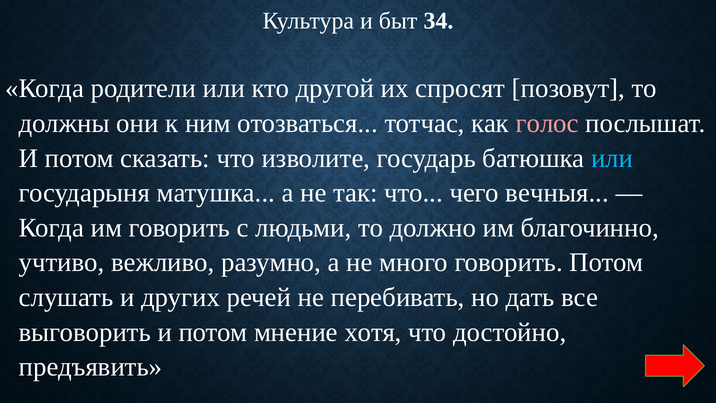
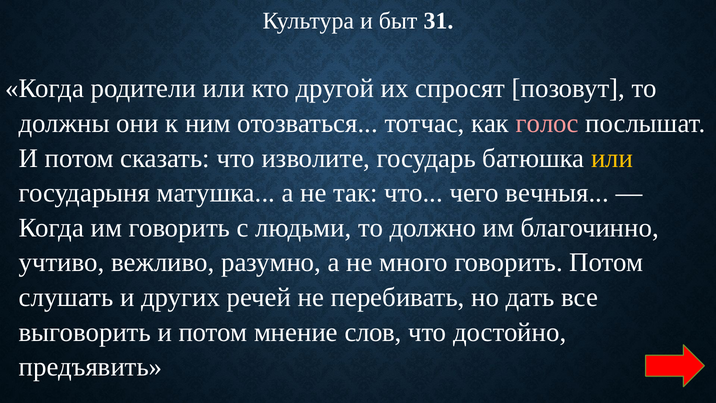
34: 34 -> 31 (438, 21)
или colour: light blue -> yellow (612, 158)
хотя: хотя -> слов (373, 332)
